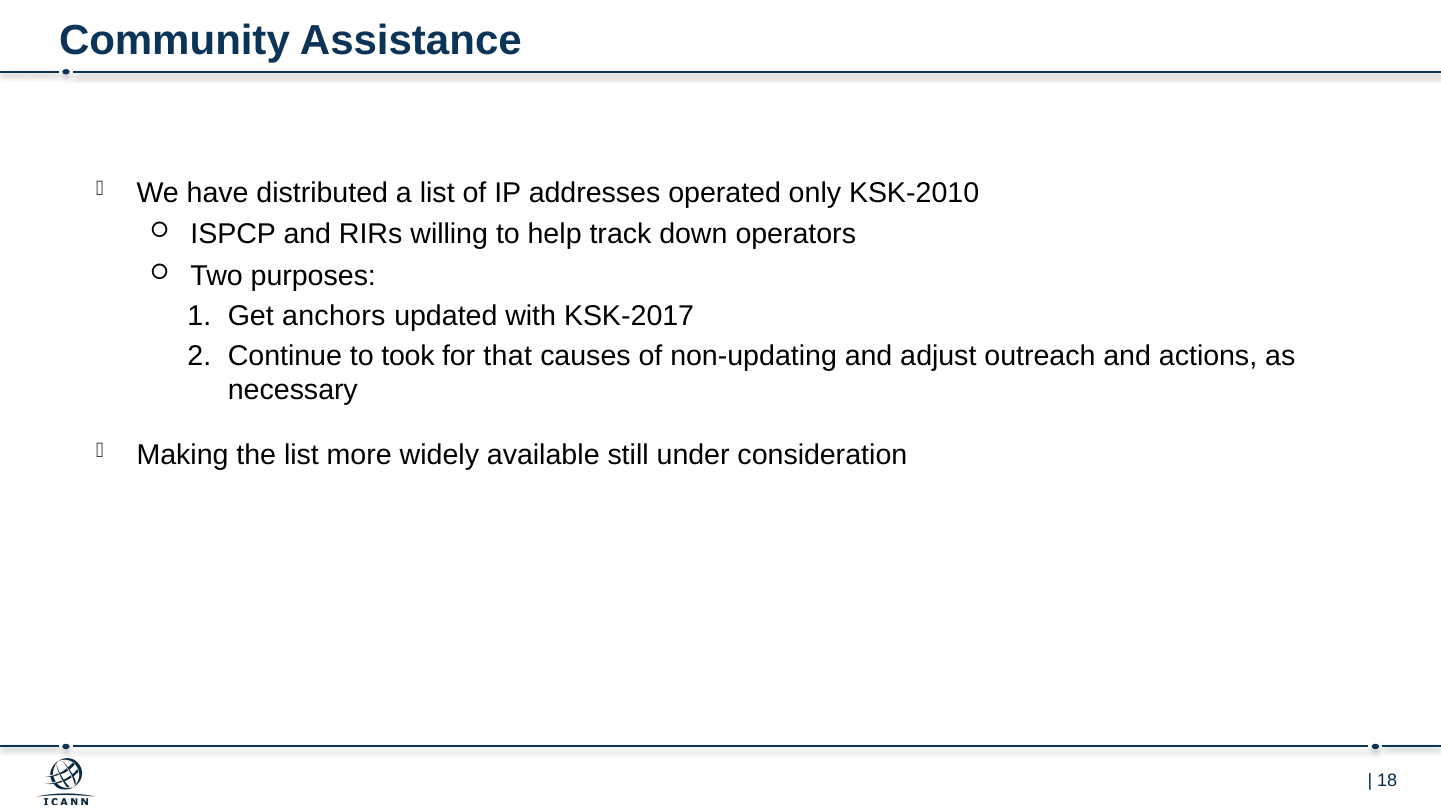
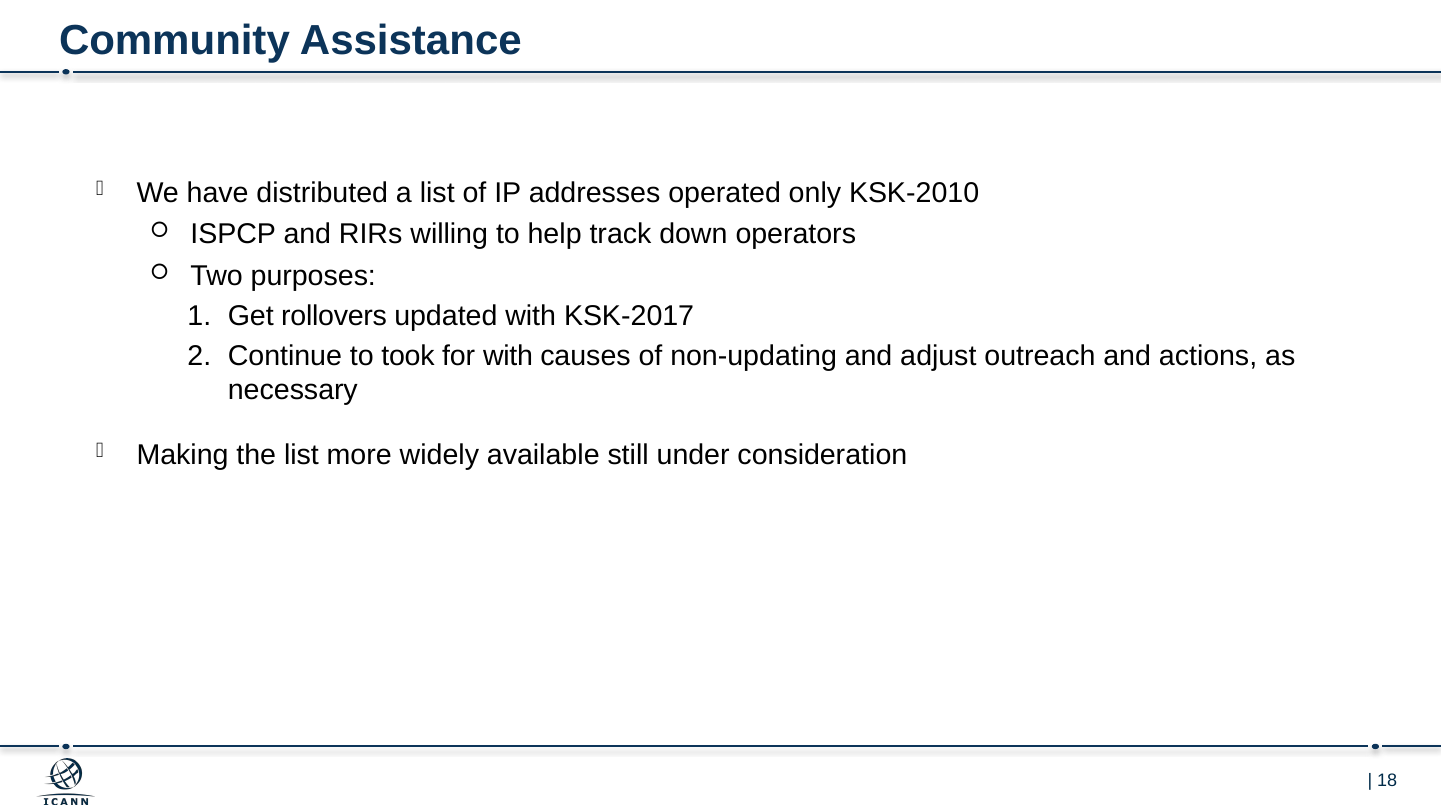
anchors: anchors -> rollovers (334, 316)
for that: that -> with (508, 356)
